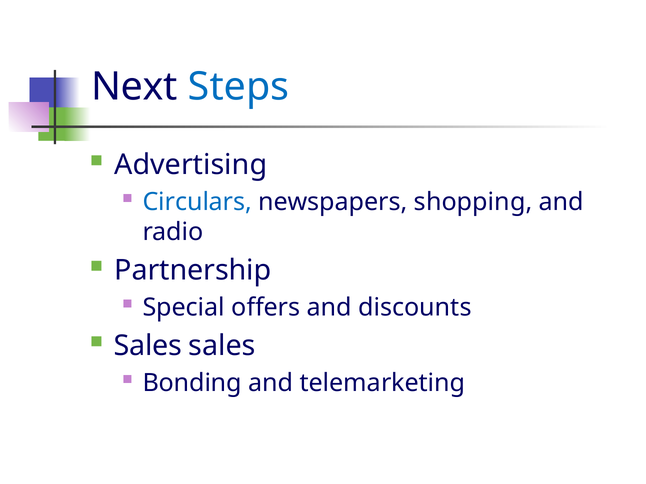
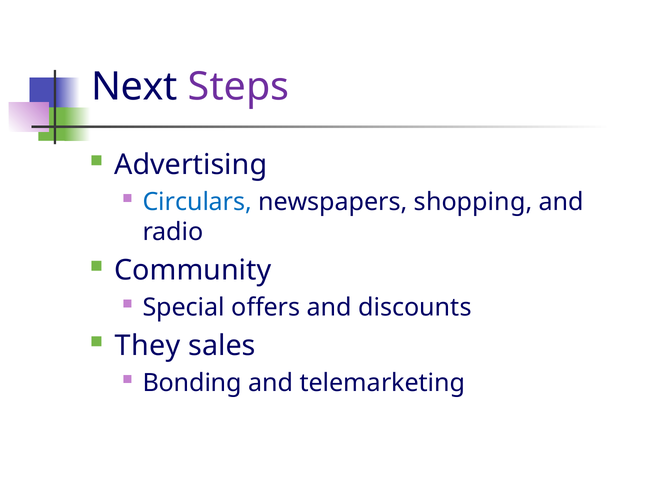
Steps colour: blue -> purple (239, 87)
Partnership: Partnership -> Community (193, 271)
Sales: Sales -> They (147, 346)
